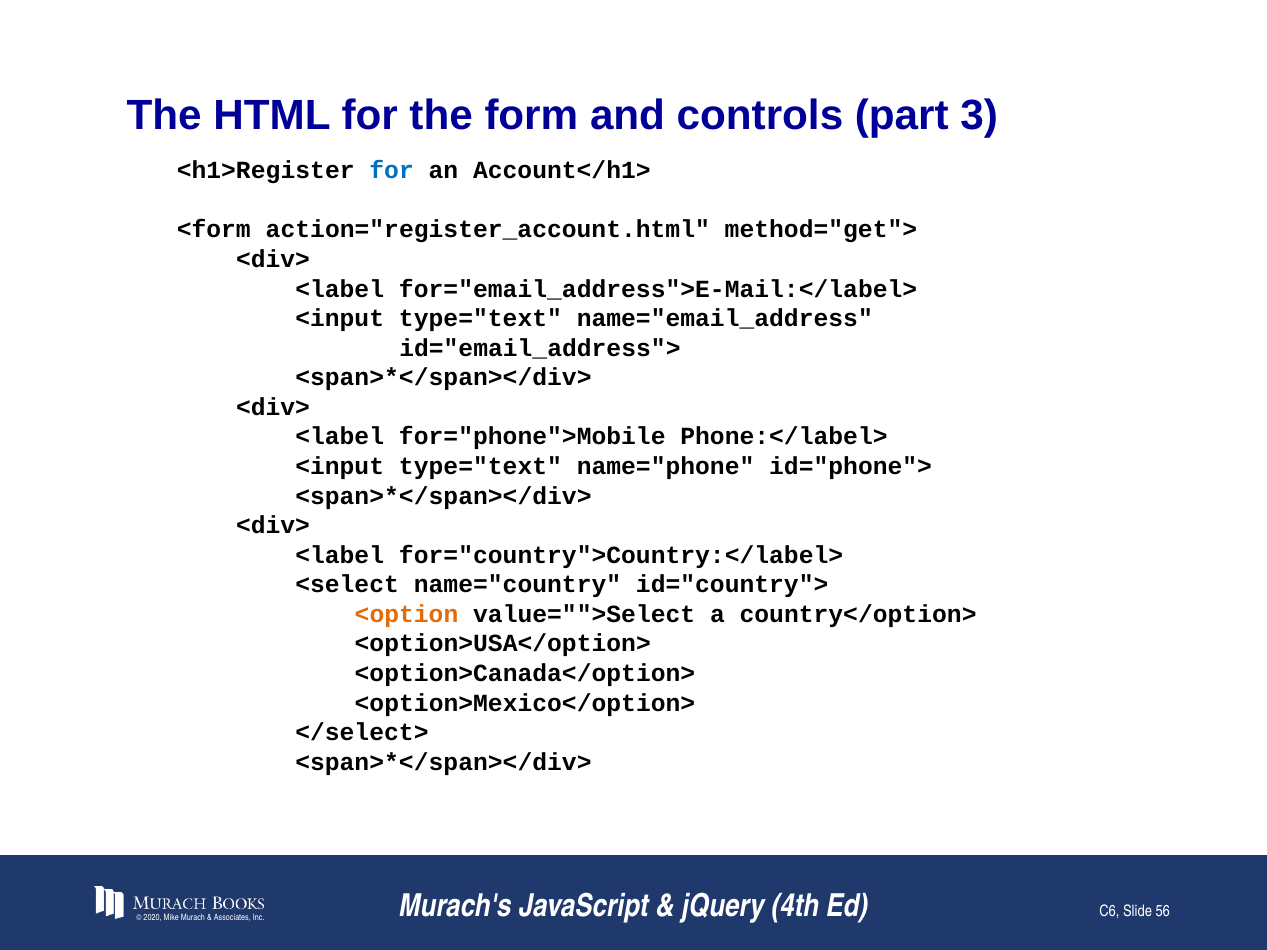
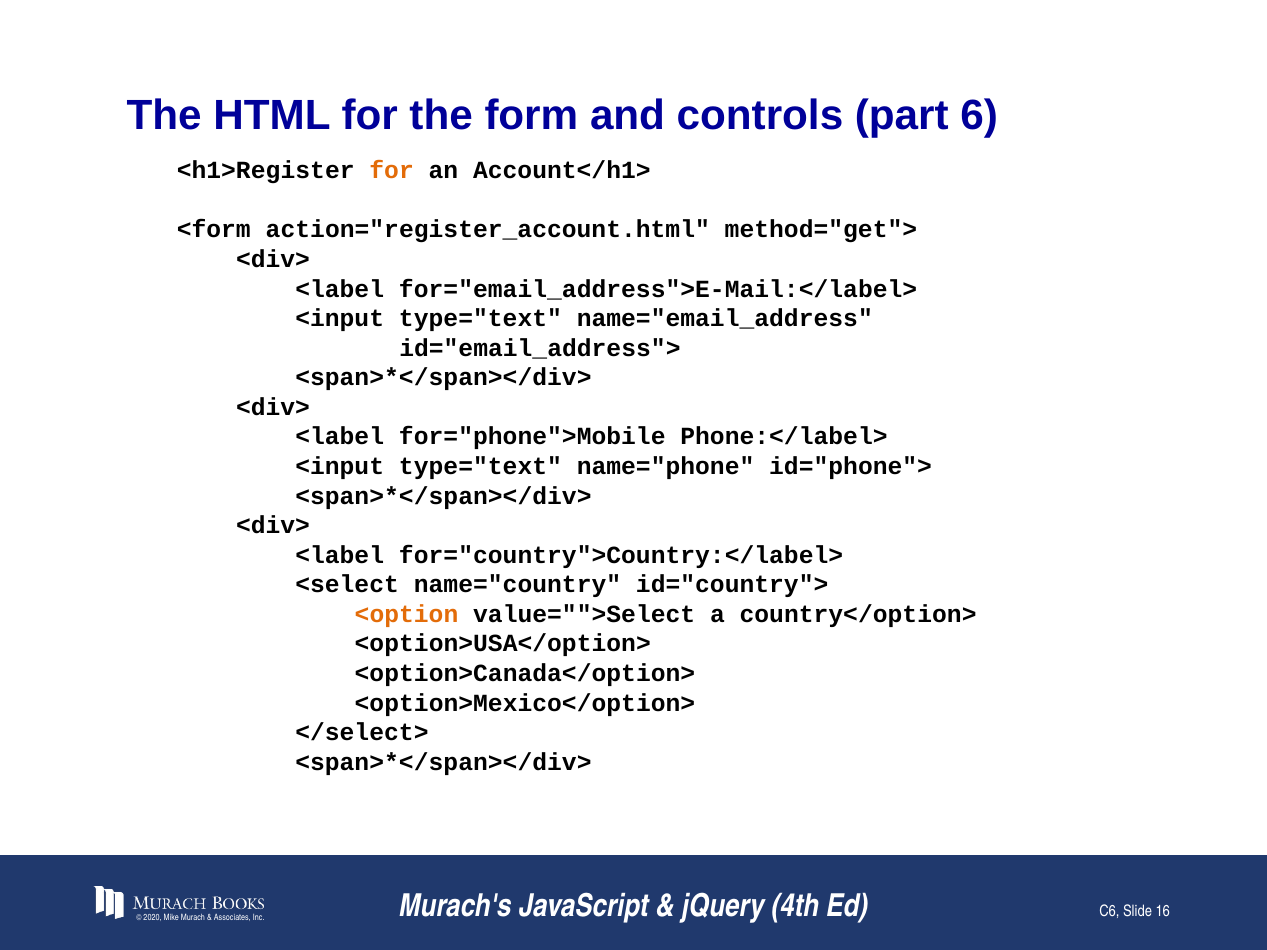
3: 3 -> 6 (979, 115)
for colour: blue -> orange (392, 171)
56: 56 -> 16 (1163, 912)
